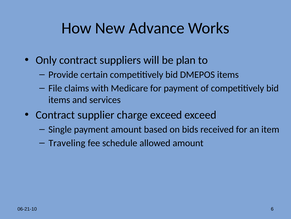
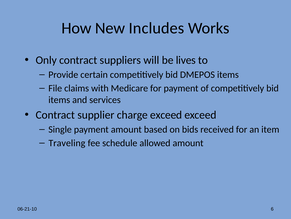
Advance: Advance -> Includes (157, 28)
plan: plan -> lives (186, 60)
